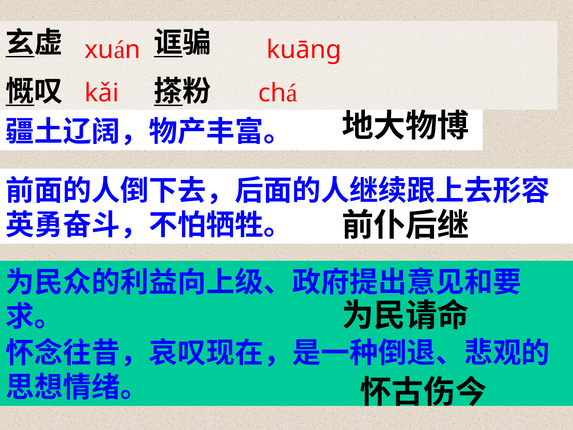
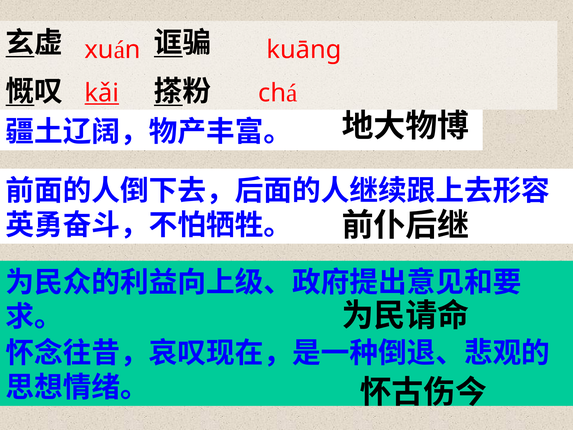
kǎi underline: none -> present (102, 93)
